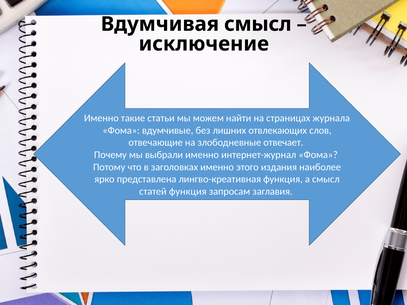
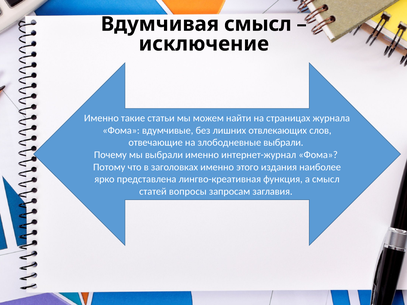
злободневные отвечает: отвечает -> выбрали (283, 143)
статей функция: функция -> вопросы (188, 192)
